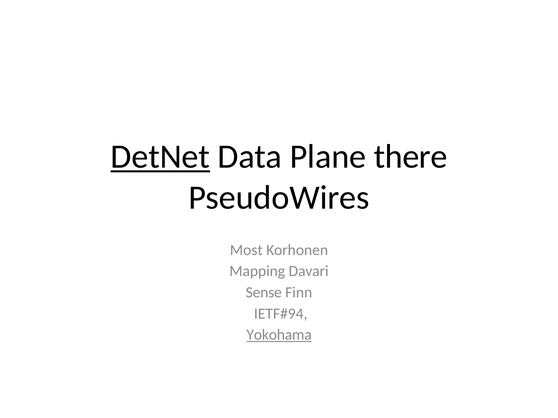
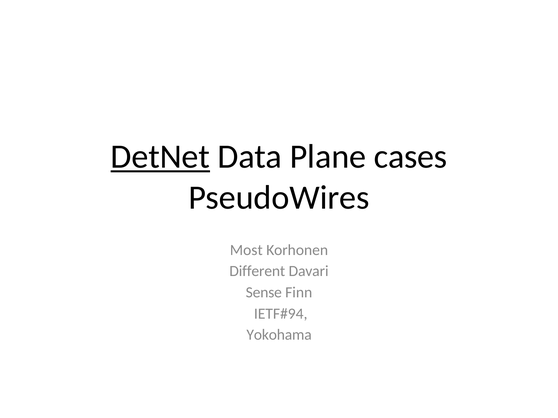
there: there -> cases (411, 157)
Mapping: Mapping -> Different (257, 272)
Yokohama underline: present -> none (279, 335)
